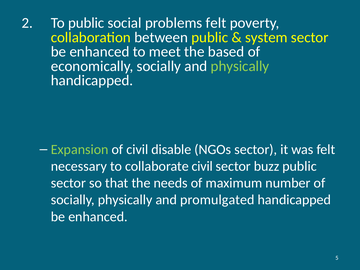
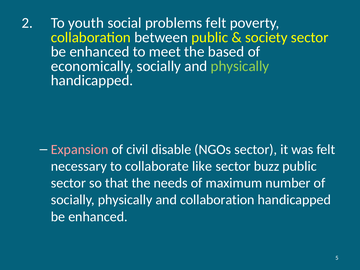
To public: public -> youth (86, 23)
system: system -> society (266, 37)
Expansion colour: light green -> pink (80, 149)
collaborate civil: civil -> like (202, 166)
and promulgated: promulgated -> collaboration (217, 200)
